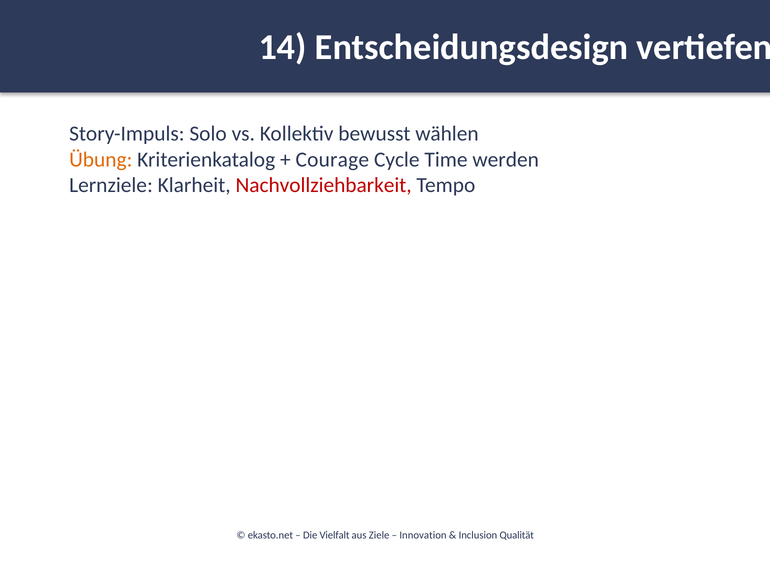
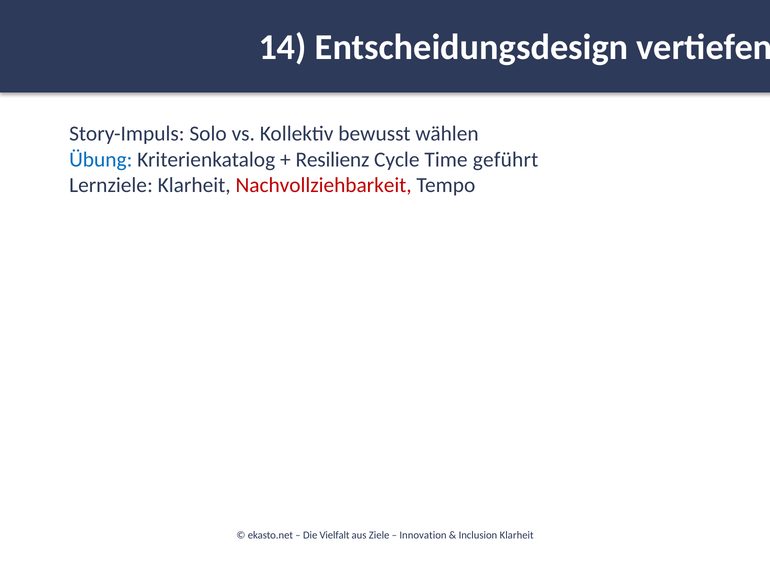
Übung colour: orange -> blue (101, 159)
Courage: Courage -> Resilienz (332, 159)
werden: werden -> geführt (506, 159)
Inclusion Qualität: Qualität -> Klarheit (517, 535)
